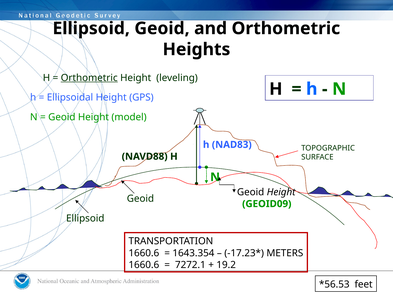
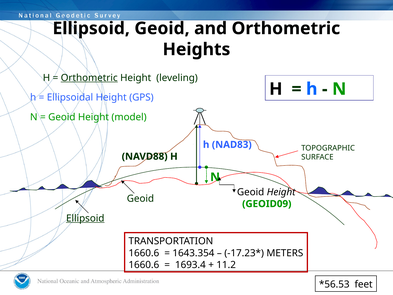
Ellipsoid underline: none -> present (85, 218)
7272.1: 7272.1 -> 1693.4 (190, 265)
19.2: 19.2 -> 11.2 (226, 265)
